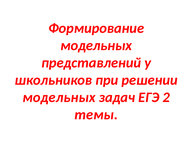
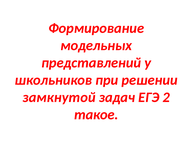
модельных: модельных -> замкнутой (59, 97)
темы: темы -> такое (96, 115)
